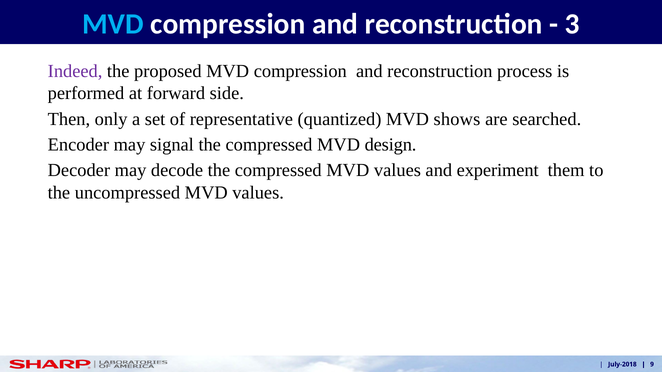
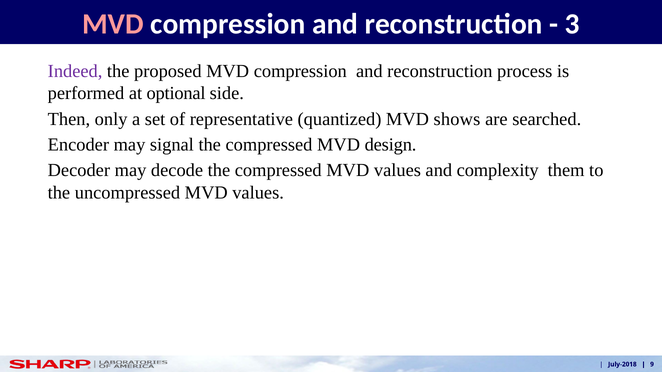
MVD colour: light blue -> pink (113, 24)
forward: forward -> optional (176, 93)
experiment: experiment -> complexity (498, 171)
